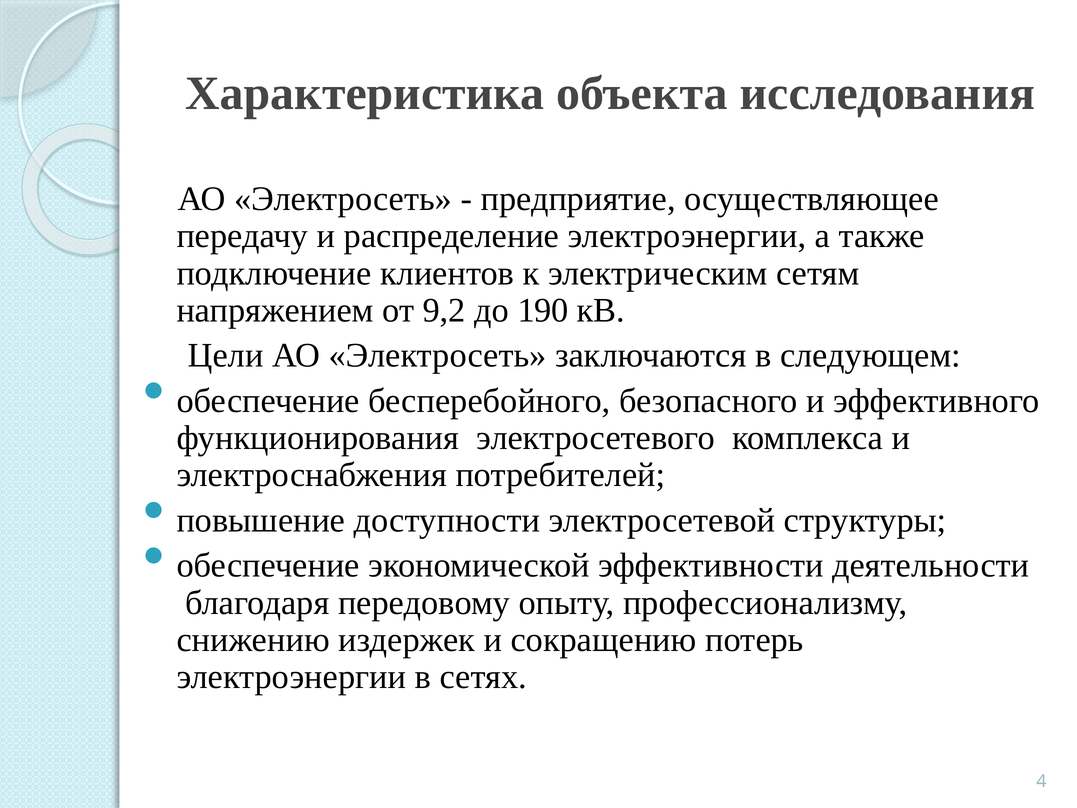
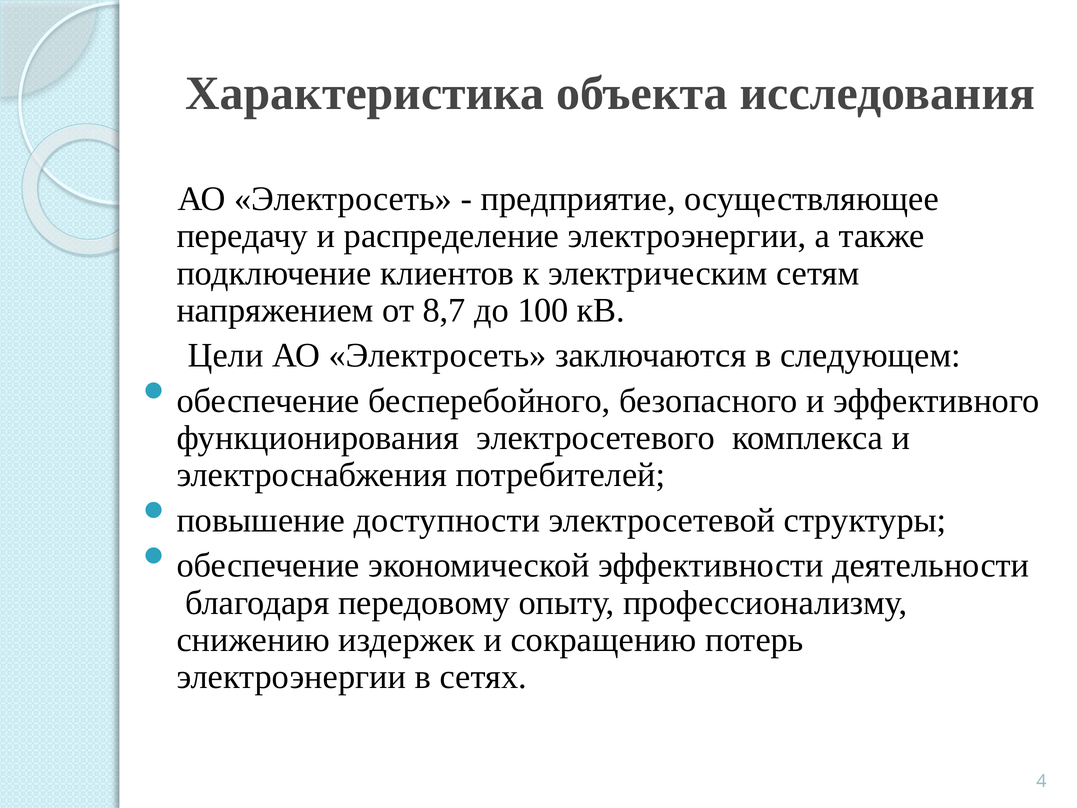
9,2: 9,2 -> 8,7 (444, 310)
190: 190 -> 100 (543, 310)
